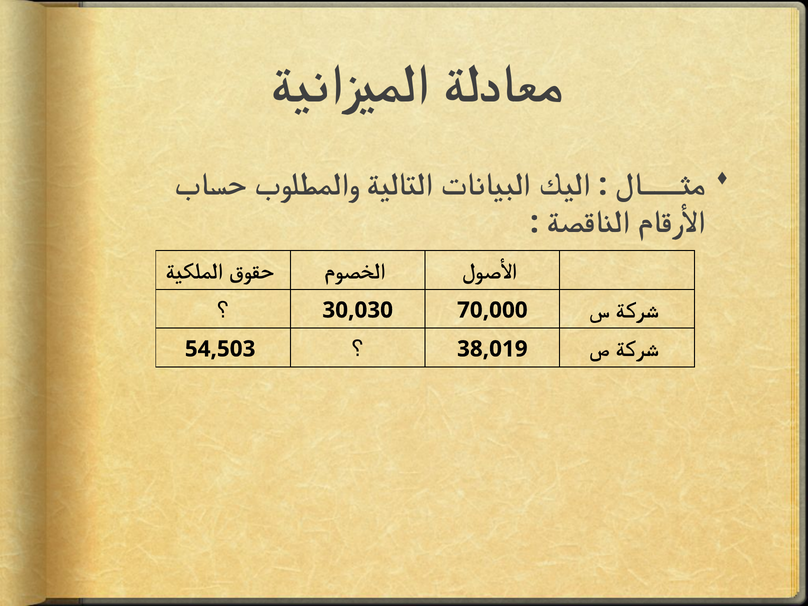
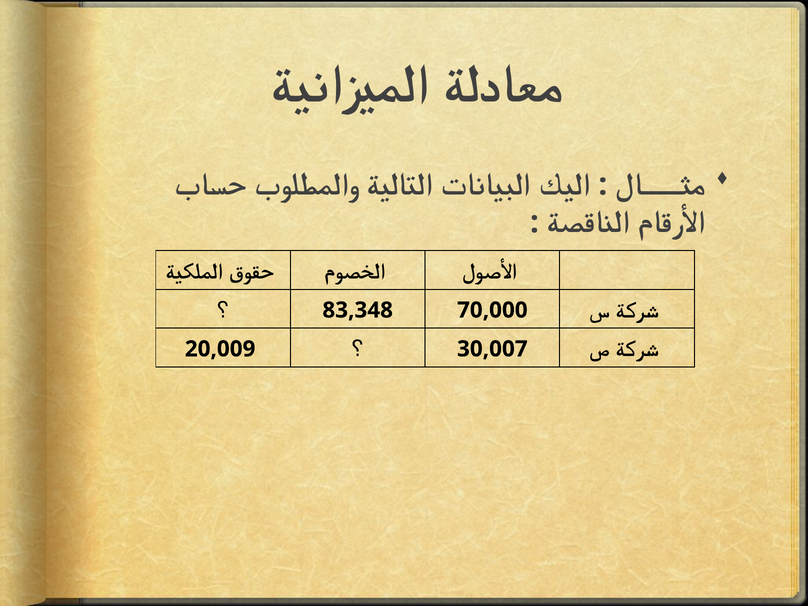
30,030: 30,030 -> 83,348 (358, 310)
54,503: 54,503 -> 20,009 (220, 349)
38,019: 38,019 -> 30,007 (492, 349)
